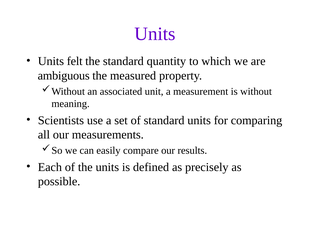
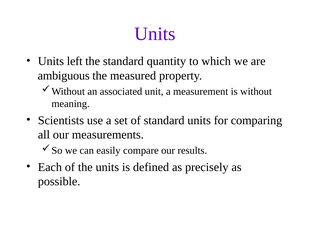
felt: felt -> left (75, 61)
